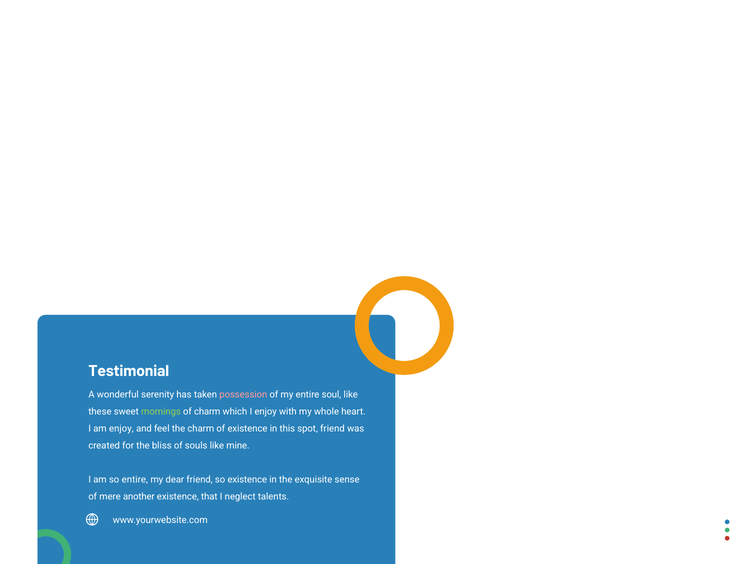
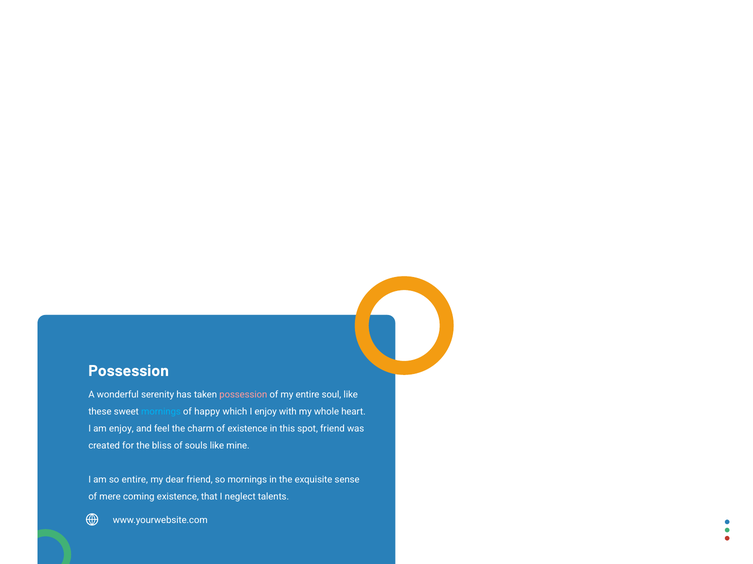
Testimonial: Testimonial -> Possession (129, 372)
mornings colour: light green -> light blue (161, 412)
of charm: charm -> happy (207, 412)
so existence: existence -> mornings (247, 480)
another: another -> coming (139, 497)
